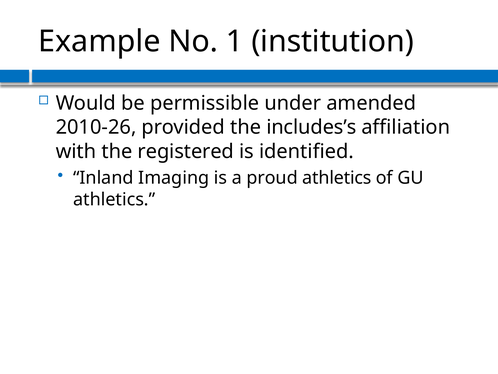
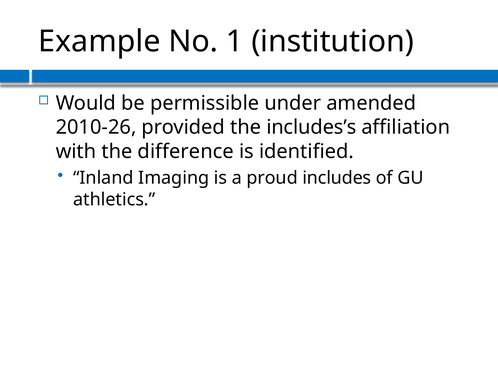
registered: registered -> difference (186, 151)
proud athletics: athletics -> includes (337, 178)
